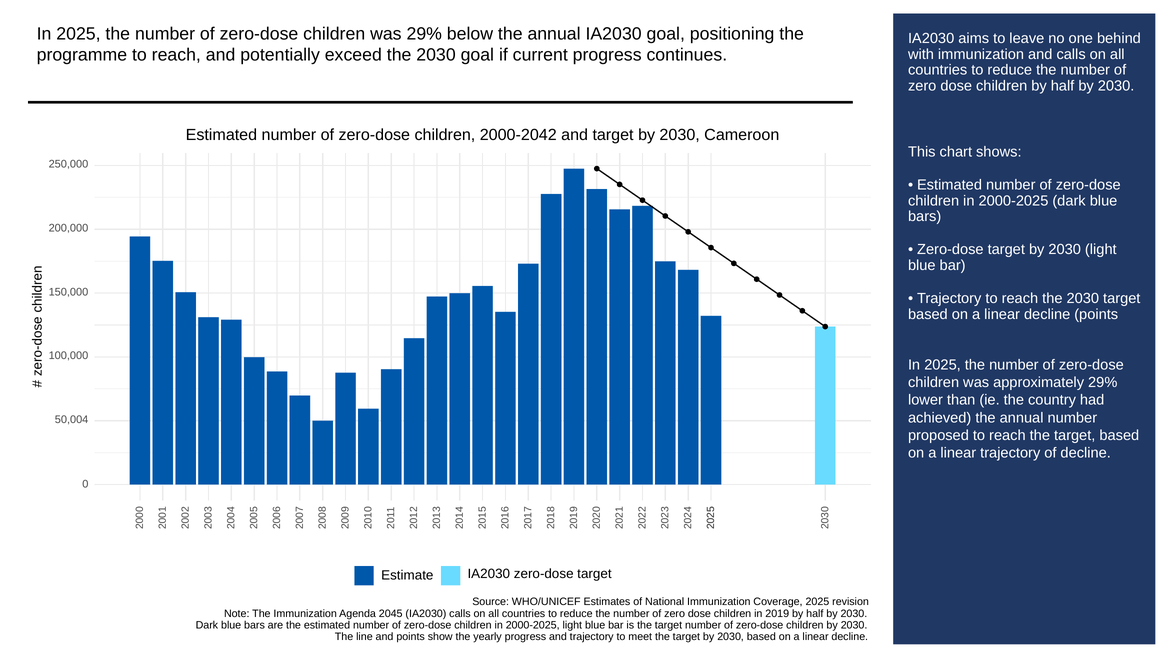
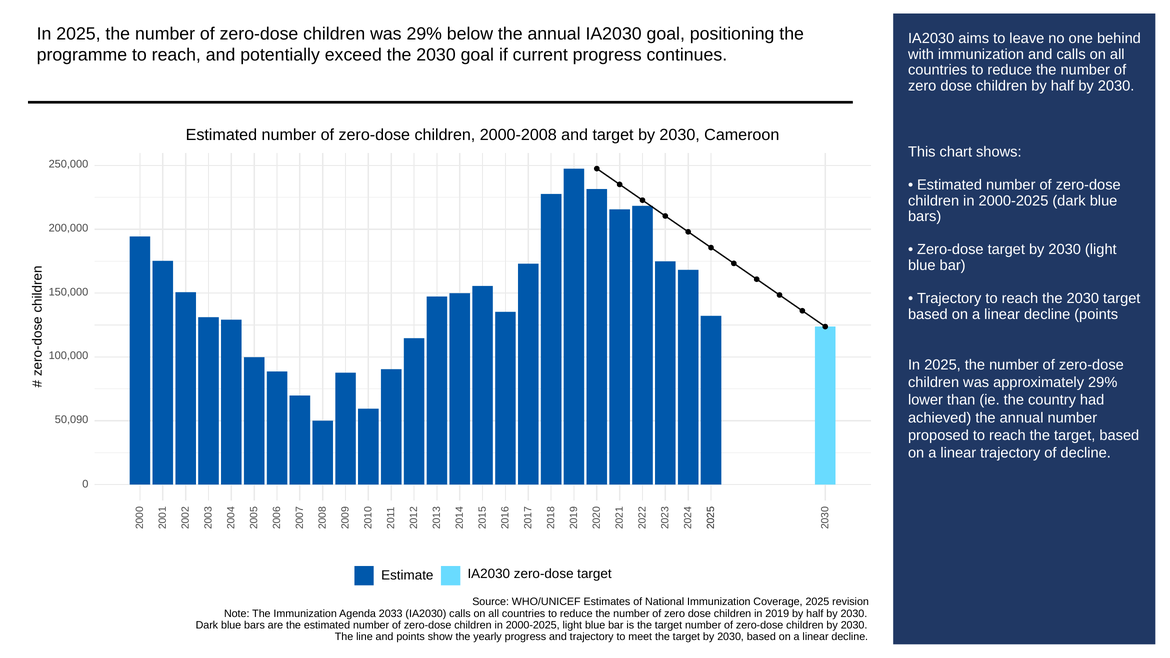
2000-2042: 2000-2042 -> 2000-2008 (518, 135)
50,004: 50,004 -> 50,090 (72, 420)
2045: 2045 -> 2033 (391, 614)
